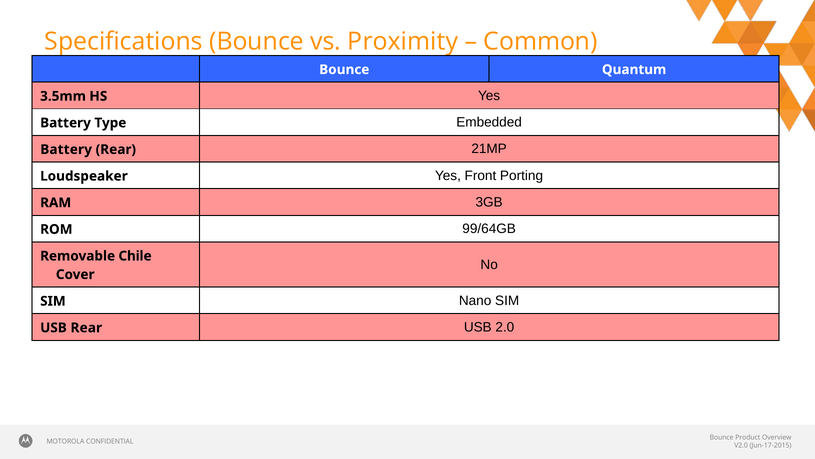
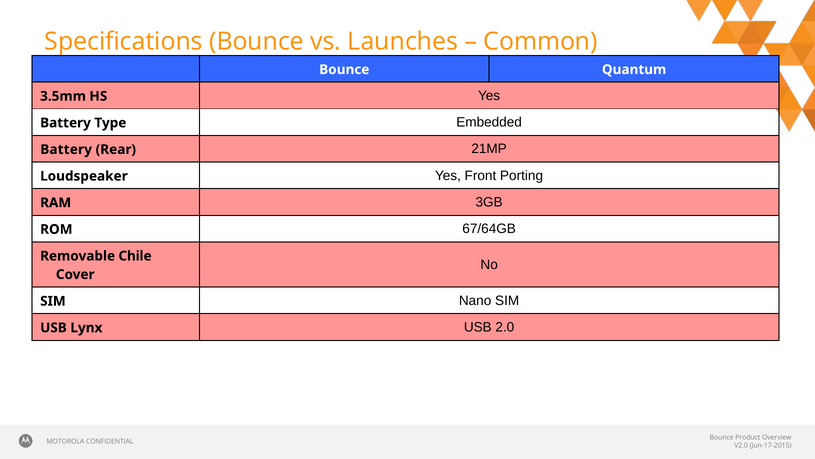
Proximity: Proximity -> Launches (403, 41)
99/64GB: 99/64GB -> 67/64GB (489, 229)
USB Rear: Rear -> Lynx (86, 327)
